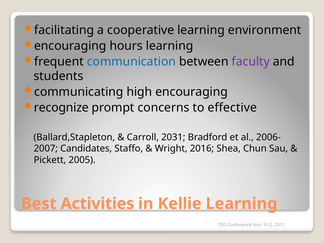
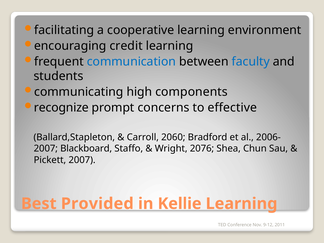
hours: hours -> credit (126, 46)
faculty colour: purple -> blue (251, 62)
high encouraging: encouraging -> components (192, 92)
2031: 2031 -> 2060 (173, 137)
Candidates: Candidates -> Blackboard (86, 149)
2016: 2016 -> 2076 (202, 149)
Pickett 2005: 2005 -> 2007 (82, 160)
Activities: Activities -> Provided (97, 204)
